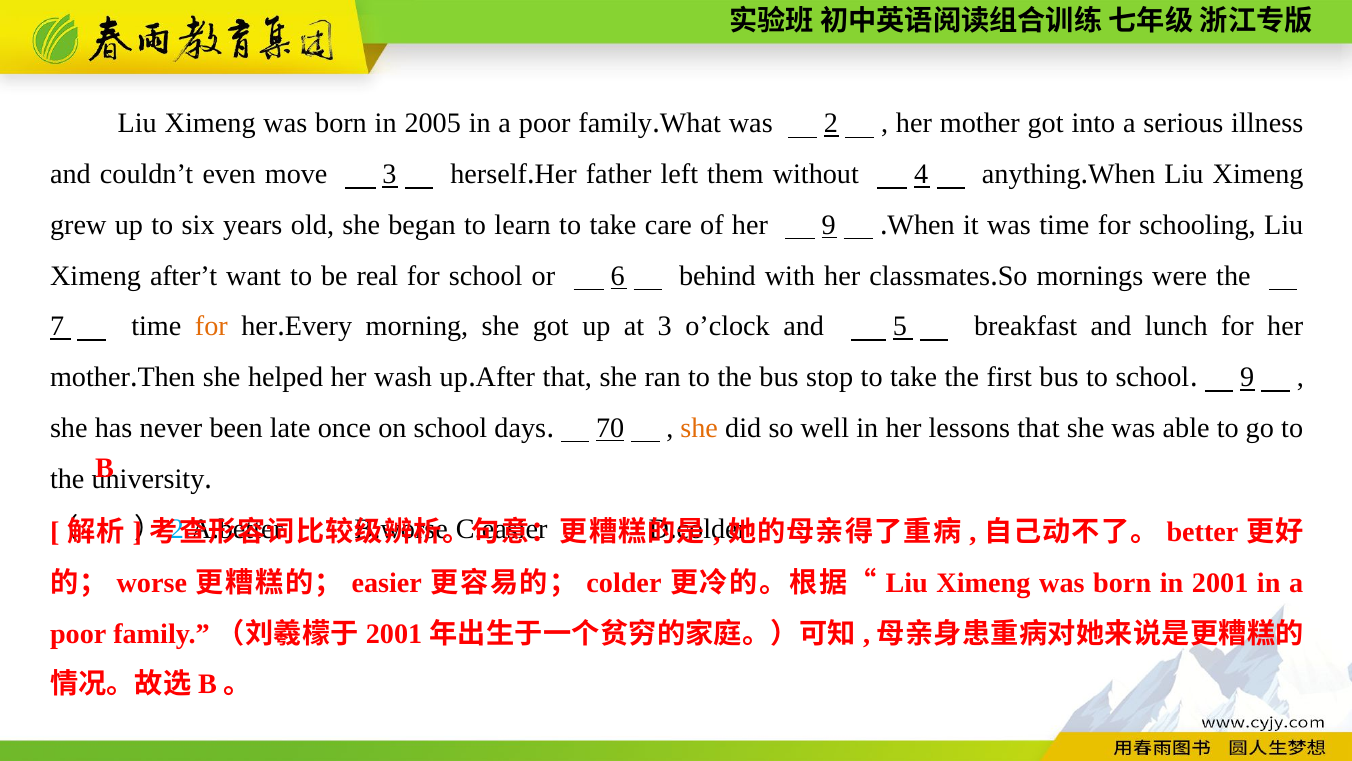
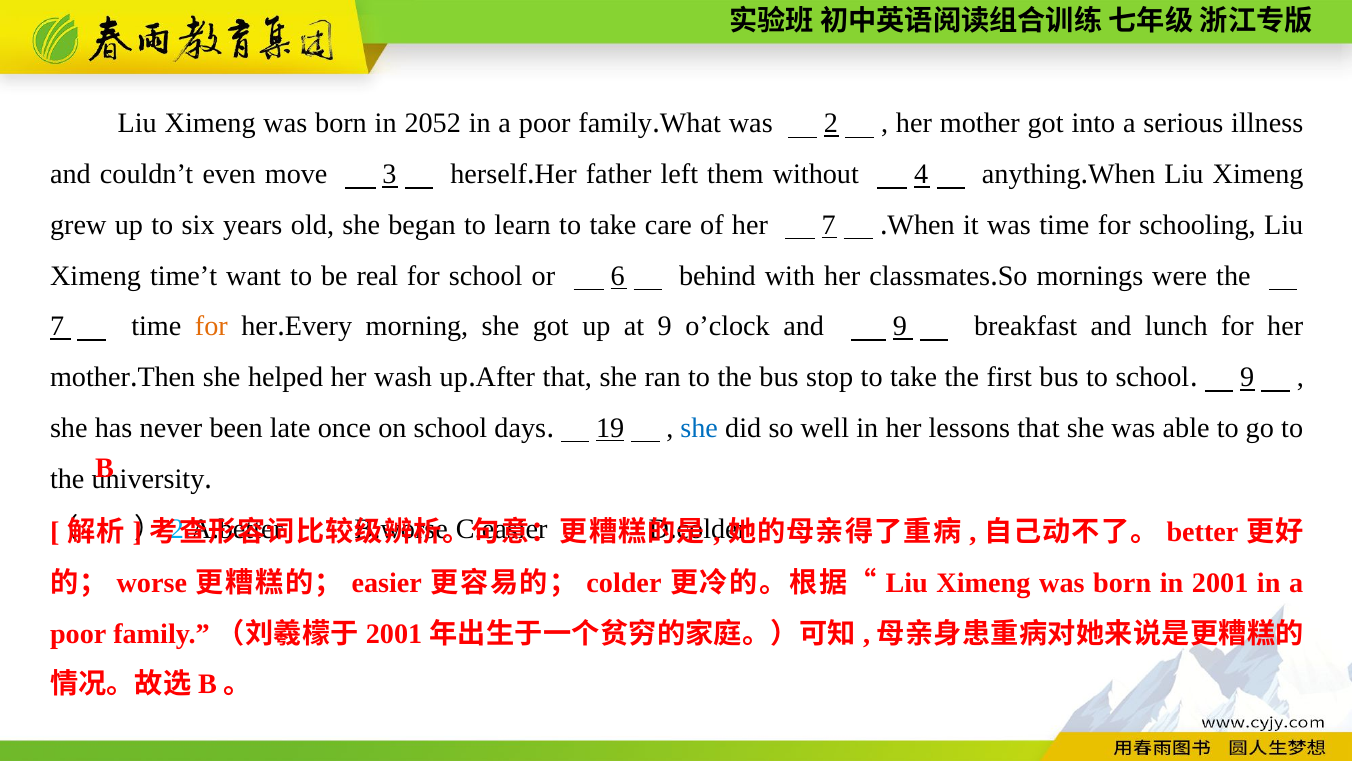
2005: 2005 -> 2052 (433, 124)
her 9: 9 -> 7 (829, 225)
after’t: after’t -> time’t (184, 276)
at 3: 3 -> 9 (665, 326)
and 5: 5 -> 9 (900, 326)
70: 70 -> 19 (610, 428)
she colour: orange -> blue (699, 428)
